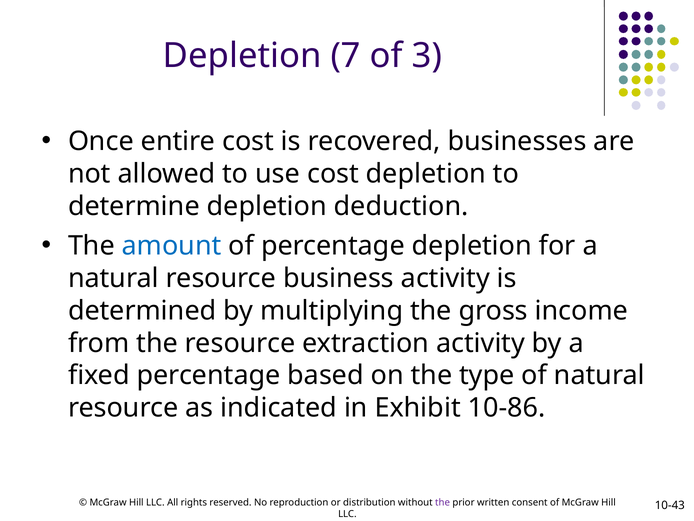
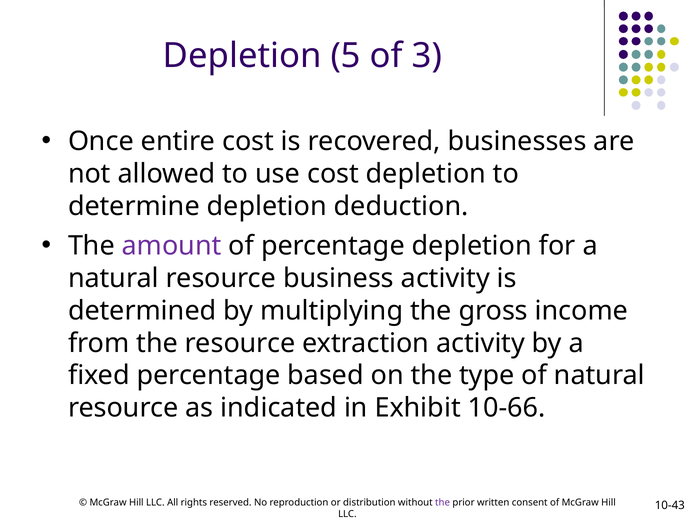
7: 7 -> 5 (346, 56)
amount colour: blue -> purple (172, 246)
10-86: 10-86 -> 10-66 (507, 408)
